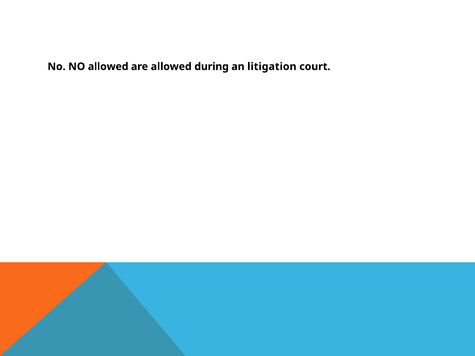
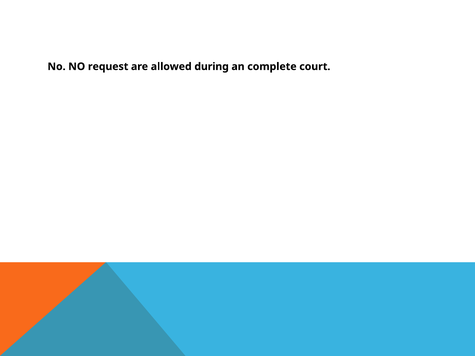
NO allowed: allowed -> request (108, 67)
litigation: litigation -> complete (272, 67)
